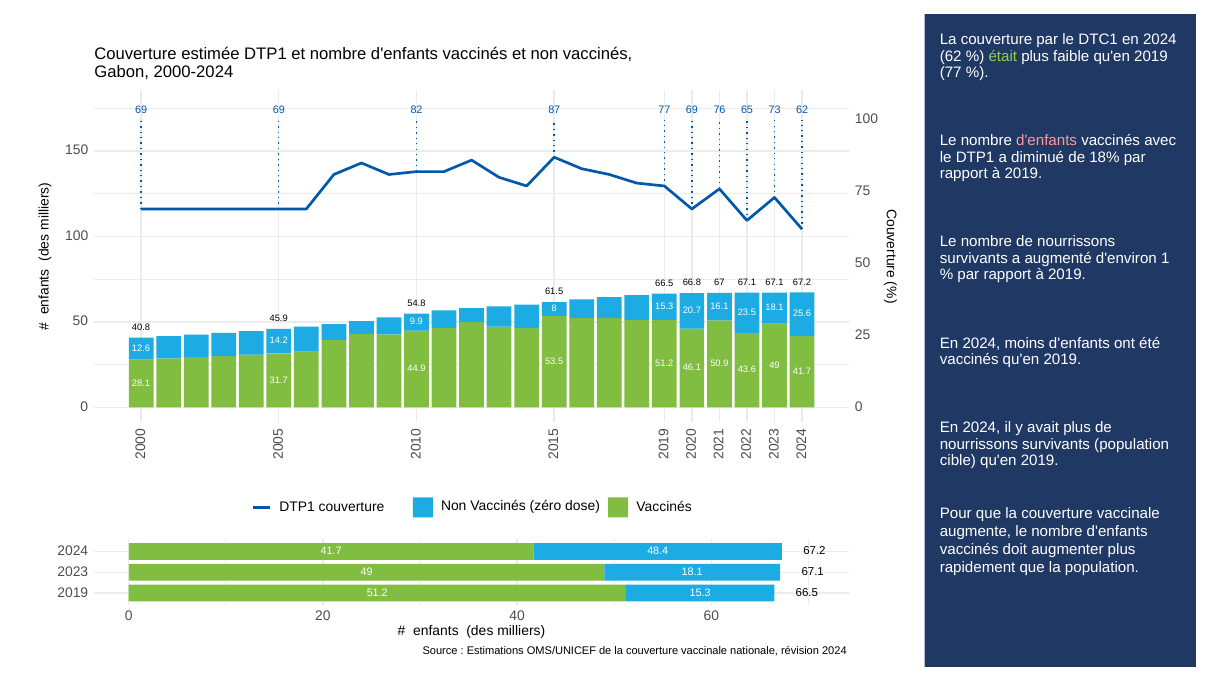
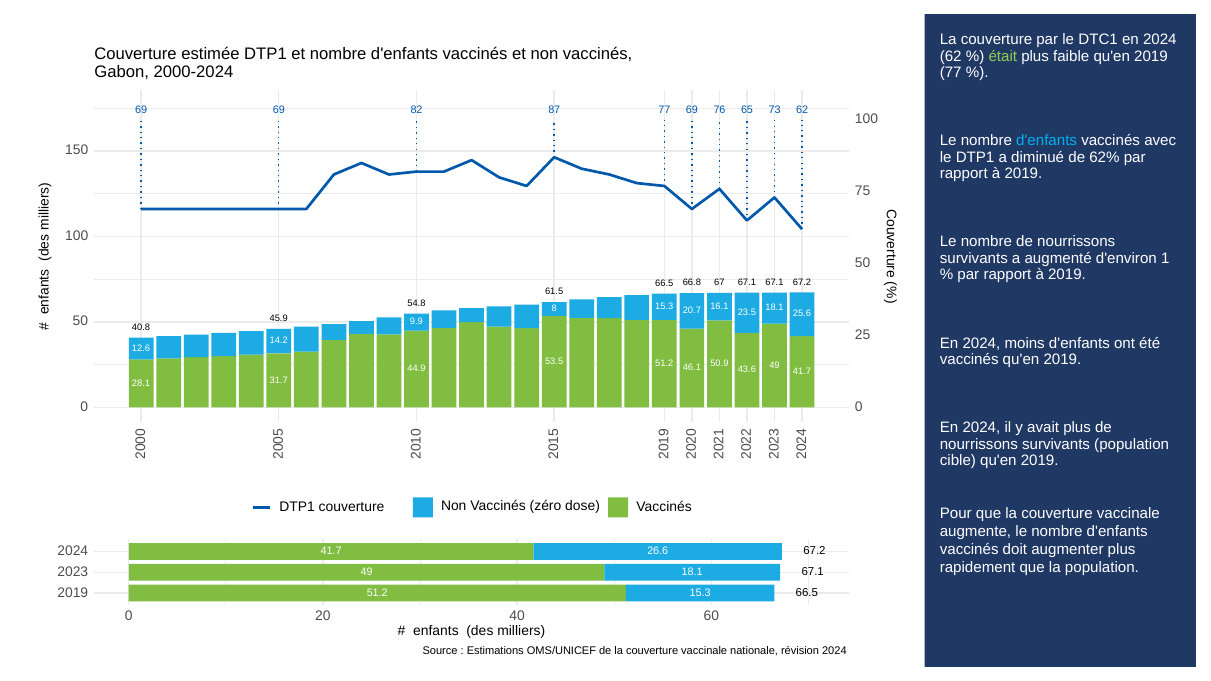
d'enfants colour: pink -> light blue (1047, 141)
18%: 18% -> 62% (1104, 157)
48.4: 48.4 -> 26.6 (658, 551)
